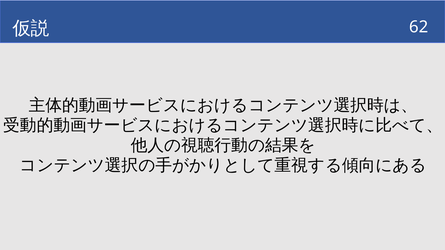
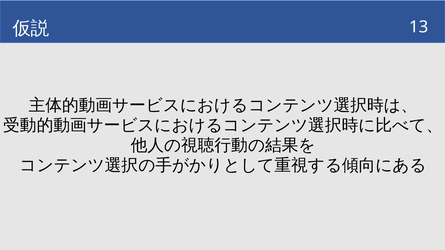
62: 62 -> 13 (419, 27)
